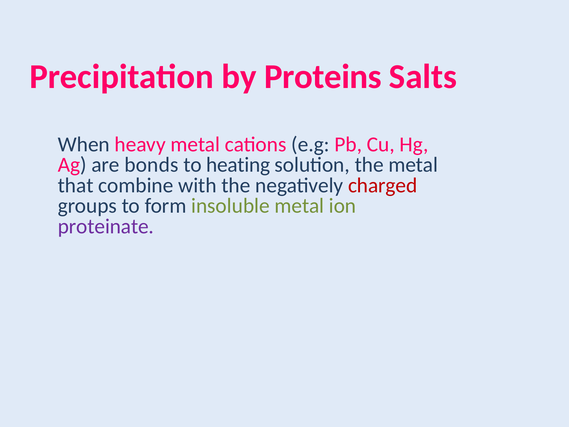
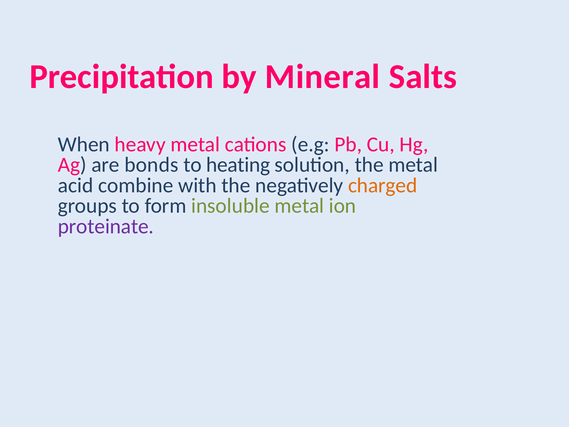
Proteins: Proteins -> Mineral (323, 77)
that: that -> acid (76, 185)
charged colour: red -> orange (383, 185)
